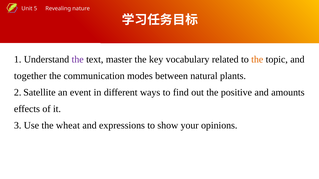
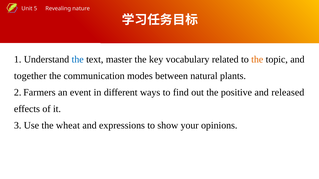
the colour: purple -> blue (78, 59)
Satellite: Satellite -> Farmers (39, 93)
amounts: amounts -> released (288, 93)
